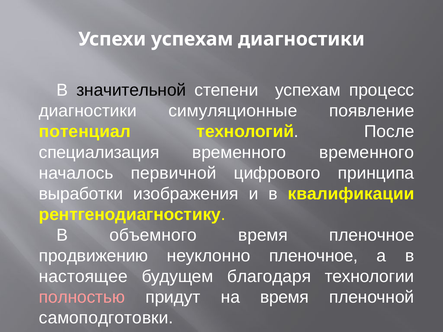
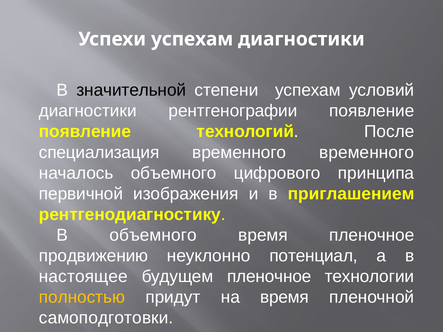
процесс: процесс -> условий (382, 90)
симуляционные: симуляционные -> рентгенографии (233, 111)
потенциал: потенциал -> появление (85, 132)
началось первичной: первичной -> объемного (174, 173)
выработки: выработки -> первичной (81, 194)
квалификации: квалификации -> приглашением (351, 194)
неуклонно пленочное: пленочное -> потенциал (314, 256)
будущем благодаря: благодаря -> пленочное (269, 277)
полностью colour: pink -> yellow (82, 297)
